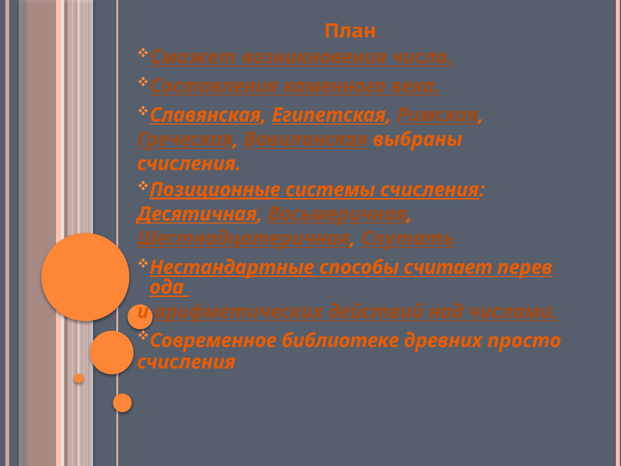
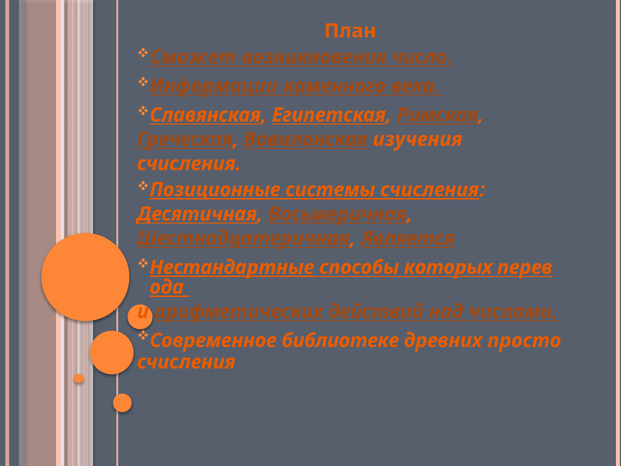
Составления: Составления -> Информации (214, 86)
выбраны: выбраны -> изучения (418, 139)
Позиционные underline: present -> none (215, 190)
Спутать: Спутать -> Является (408, 238)
считает: считает -> которых (448, 267)
